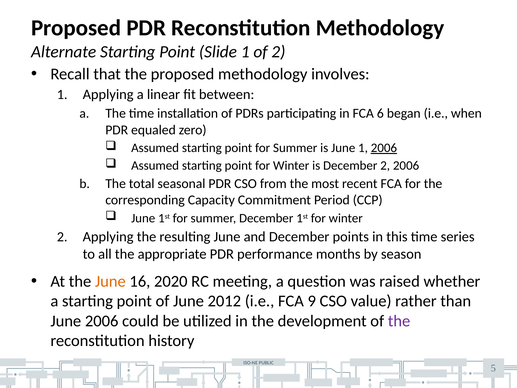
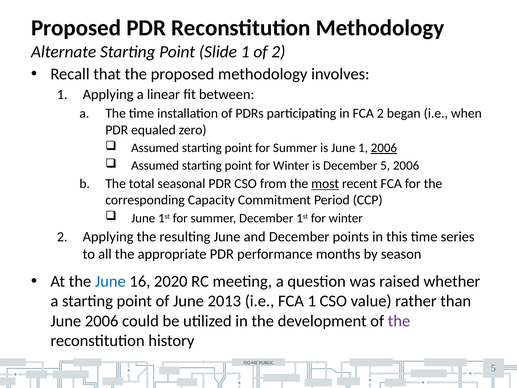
FCA 6: 6 -> 2 (380, 113)
December 2: 2 -> 5 (385, 165)
most underline: none -> present (325, 184)
June colour: orange -> blue (110, 281)
2012: 2012 -> 2013 (224, 301)
FCA 9: 9 -> 1 (312, 301)
